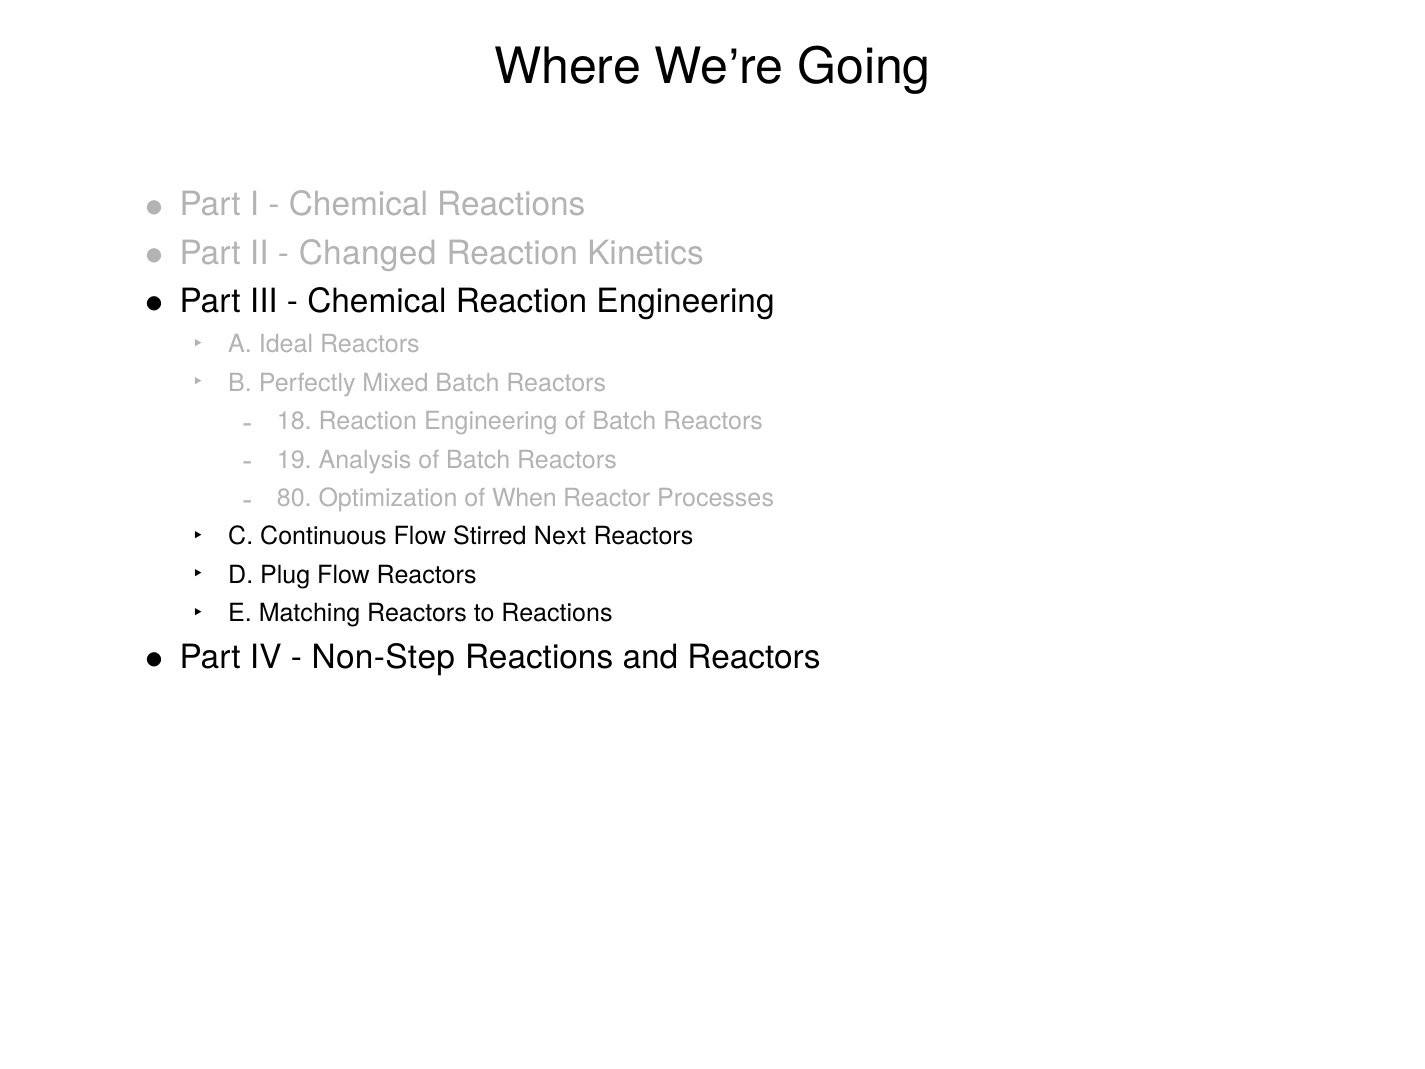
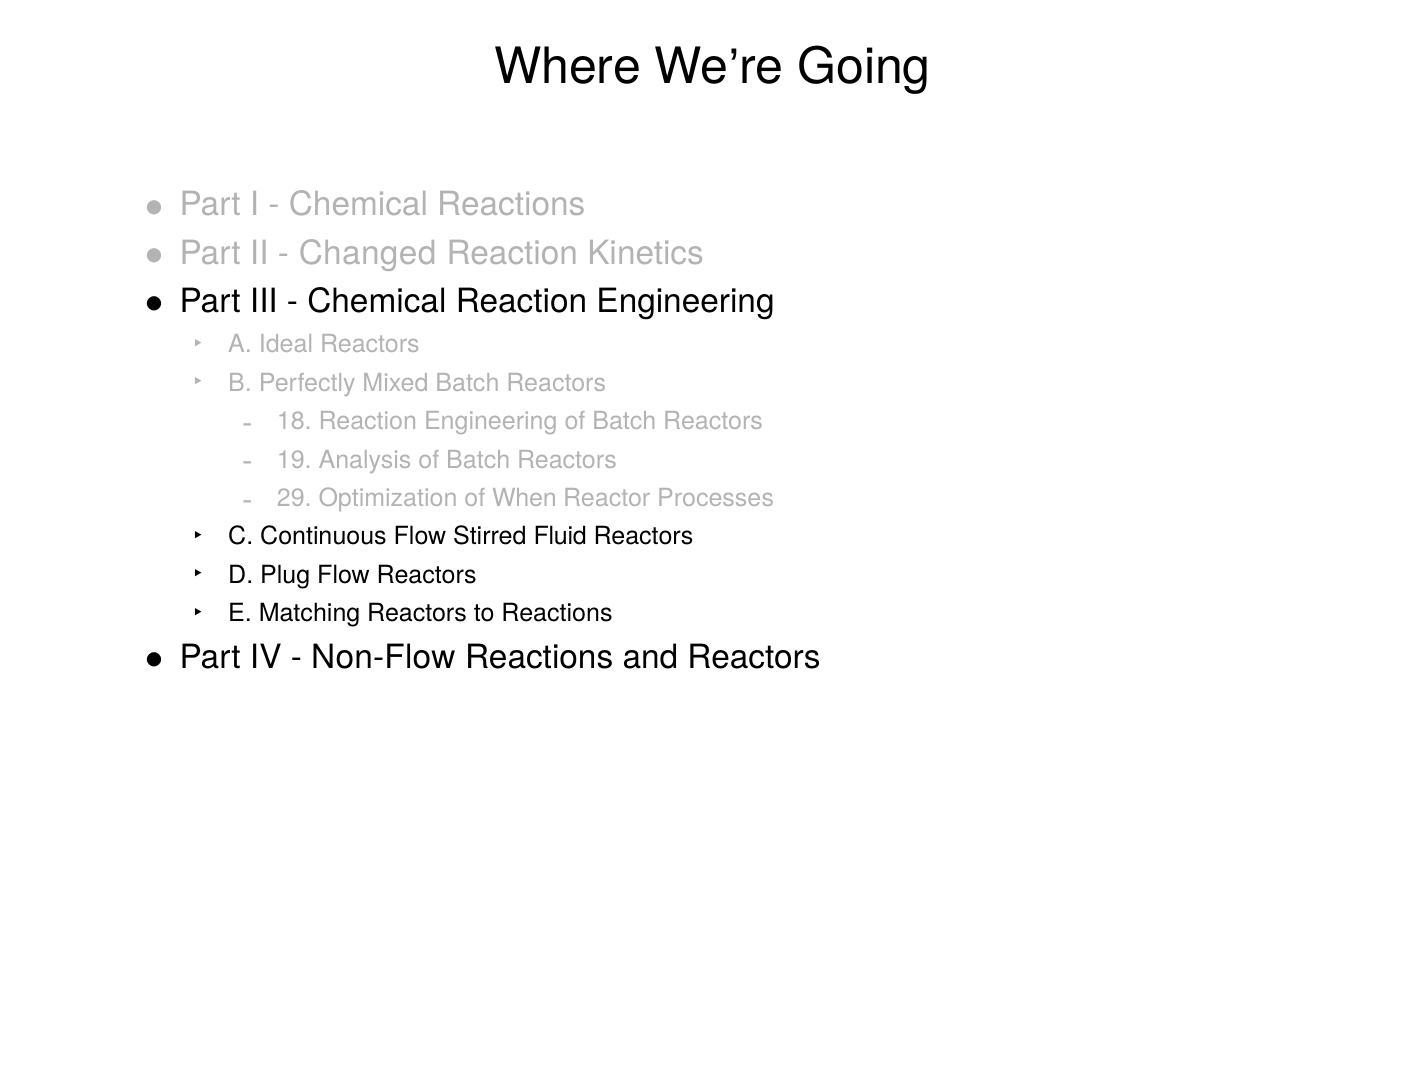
80: 80 -> 29 (294, 498)
Next: Next -> Fluid (560, 537)
Non-Step: Non-Step -> Non-Flow (383, 657)
